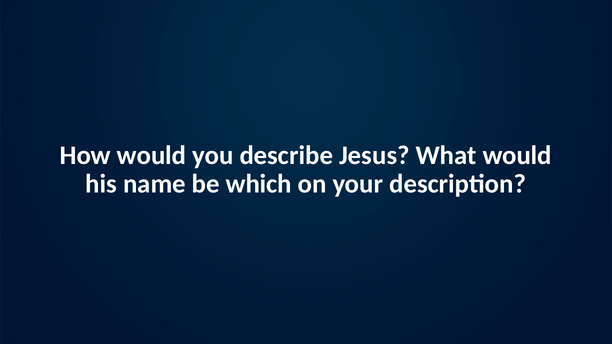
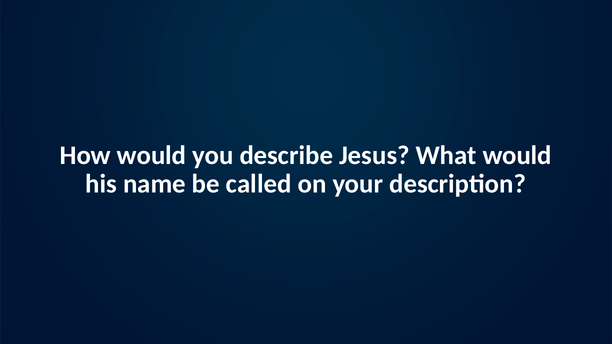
which: which -> called (259, 184)
